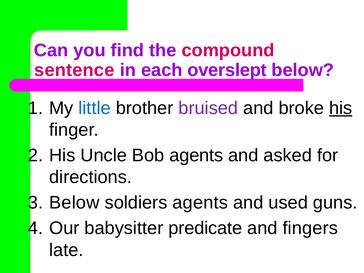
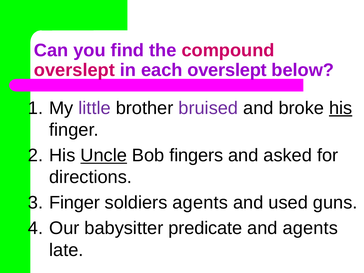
sentence: sentence -> overslept (74, 70)
little colour: blue -> purple (95, 108)
Uncle underline: none -> present (104, 155)
Bob agents: agents -> fingers (196, 155)
Below: Below -> Finger (74, 203)
and fingers: fingers -> agents (310, 228)
